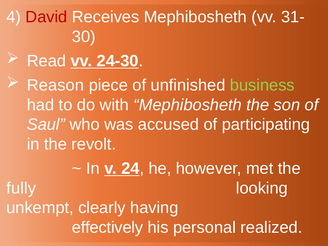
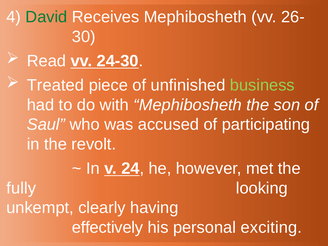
David colour: red -> green (46, 17)
31-: 31- -> 26- (293, 17)
Reason: Reason -> Treated (55, 85)
realized: realized -> exciting (271, 227)
